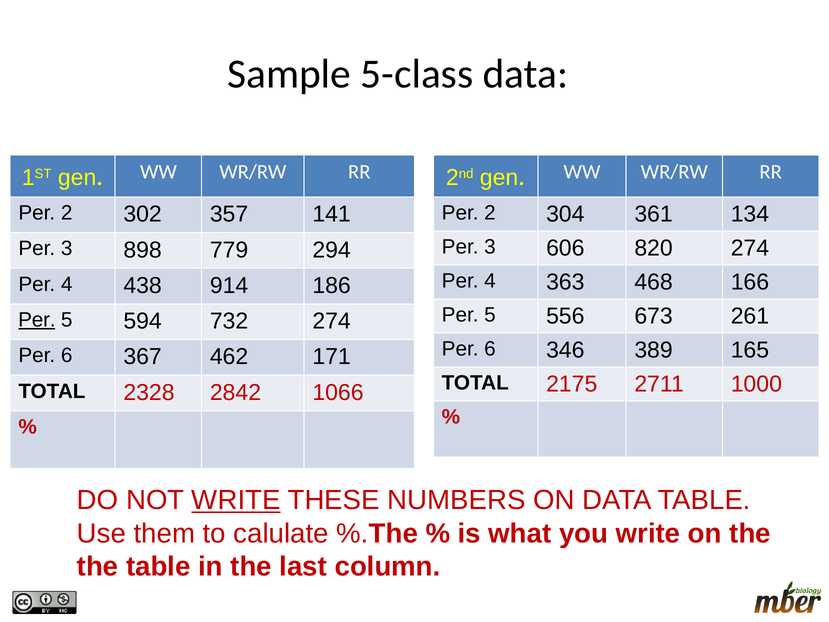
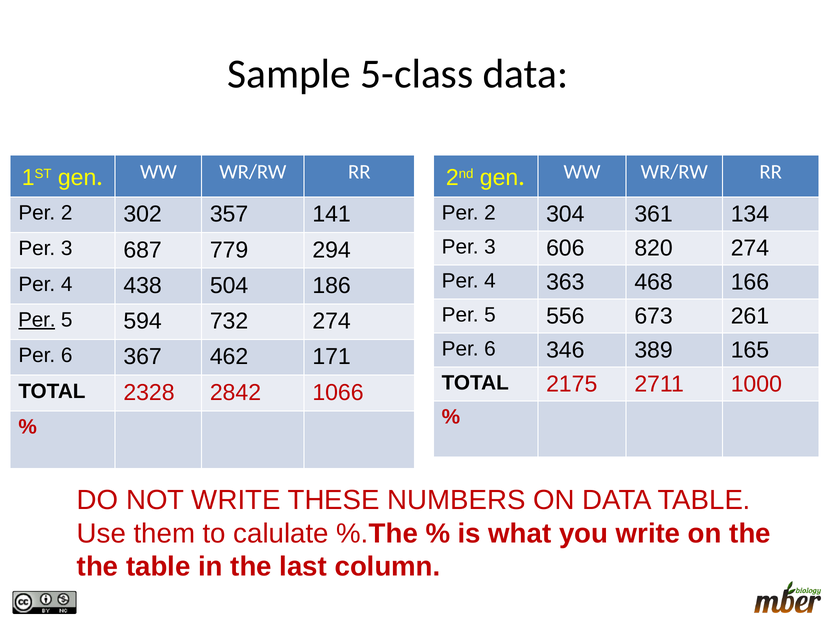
898: 898 -> 687 (143, 250)
914: 914 -> 504 (229, 285)
WRITE underline: present -> none (236, 500)
